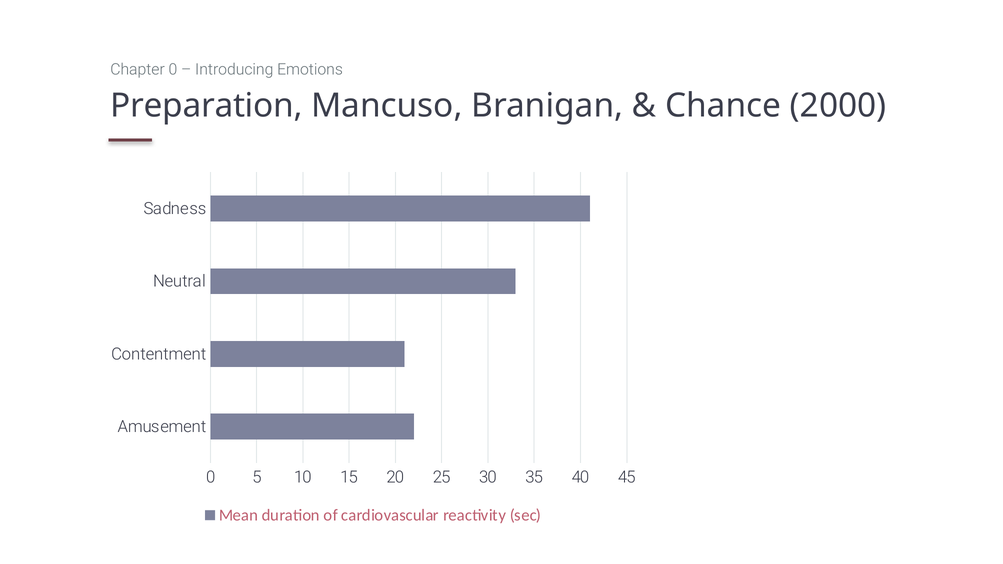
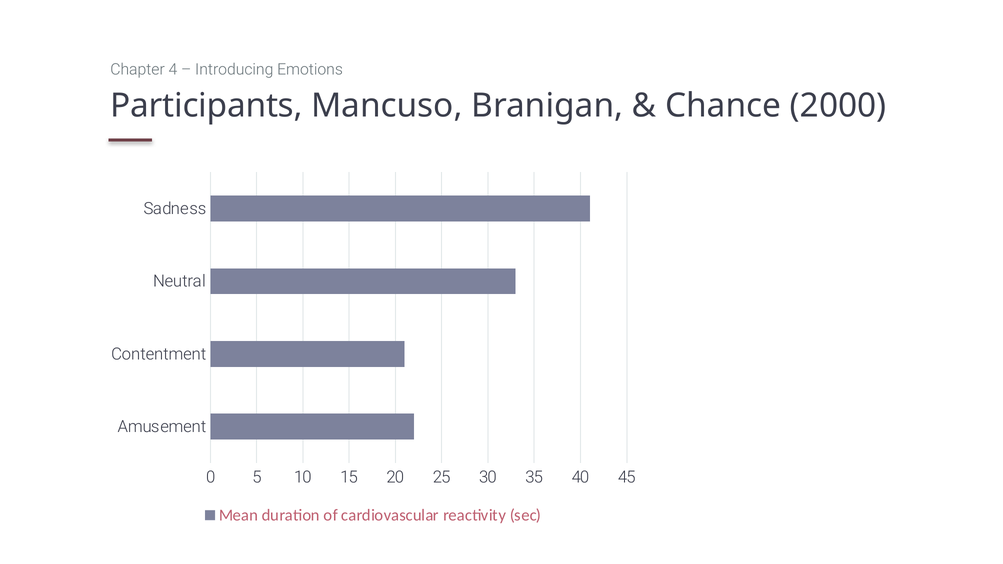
Chapter 0: 0 -> 4 (173, 70)
Preparation: Preparation -> Participants (206, 106)
